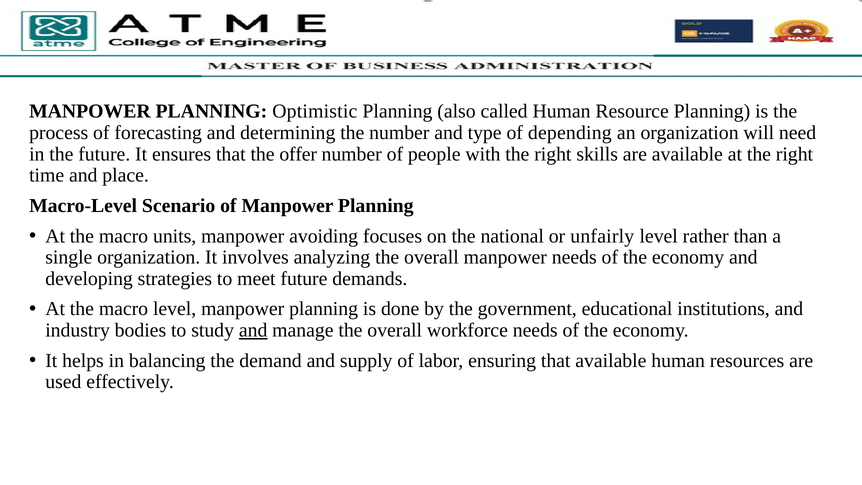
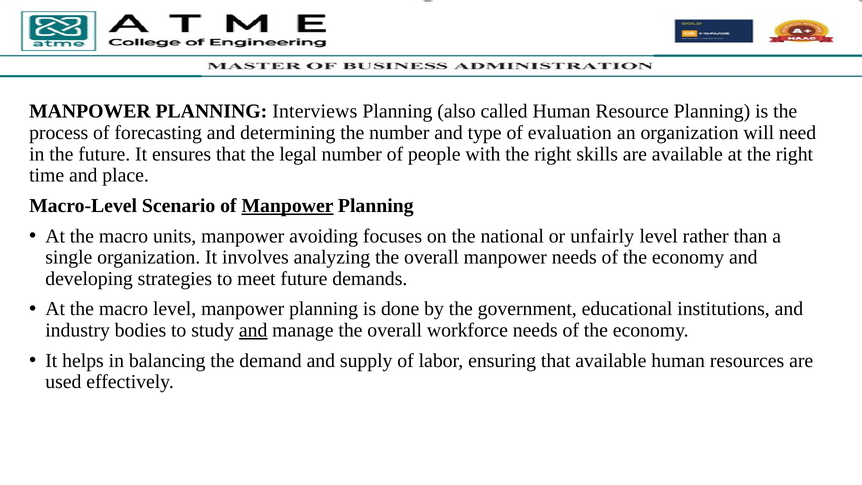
Optimistic: Optimistic -> Interviews (315, 111)
depending: depending -> evaluation (570, 133)
offer: offer -> legal (298, 154)
Manpower underline: none -> present (288, 206)
